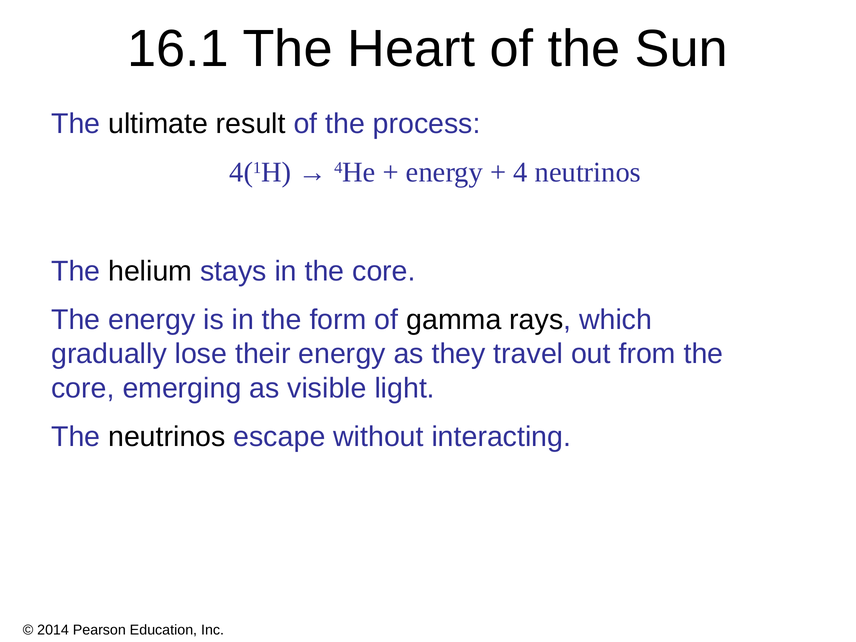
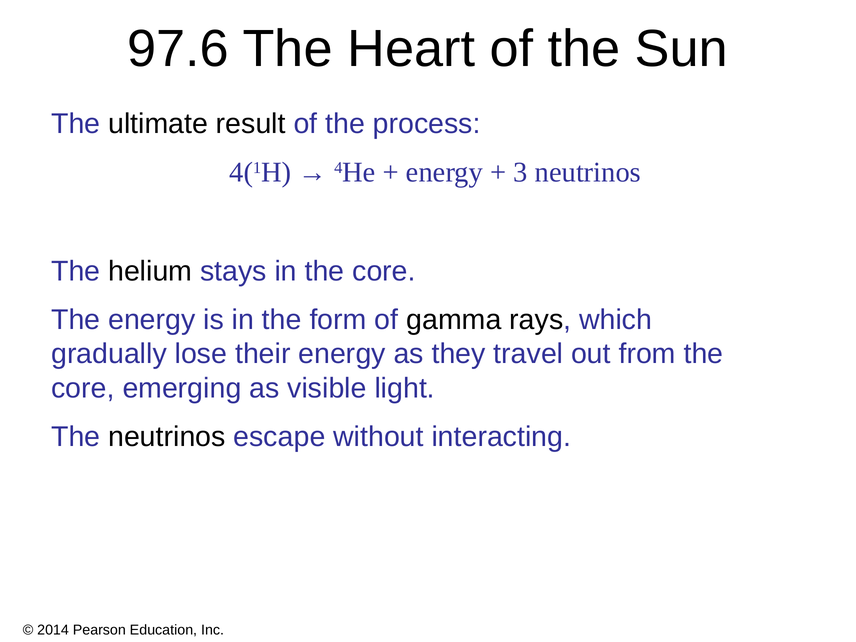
16.1: 16.1 -> 97.6 (178, 49)
4: 4 -> 3 (521, 172)
